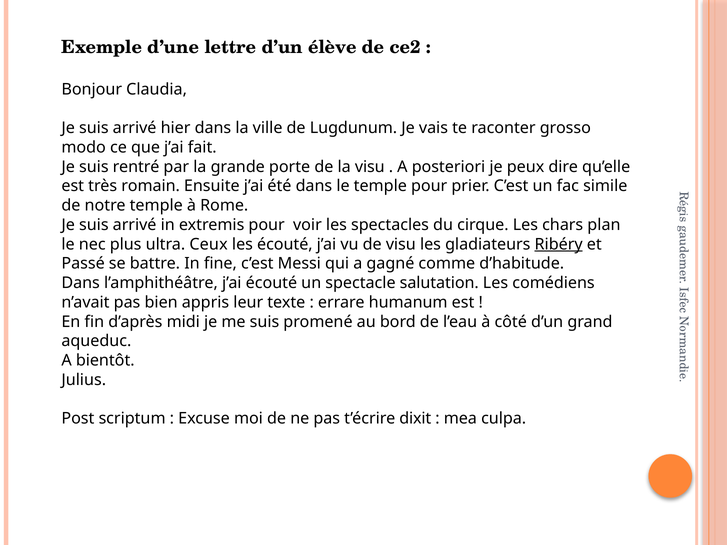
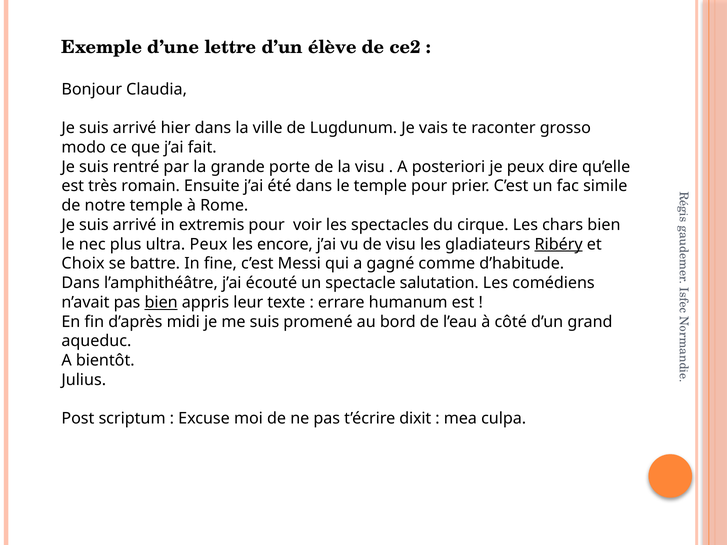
chars plan: plan -> bien (604, 225)
ultra Ceux: Ceux -> Peux (209, 244)
les écouté: écouté -> encore (285, 244)
Passé: Passé -> Choix (83, 264)
bien underline: none -> present (161, 303)
